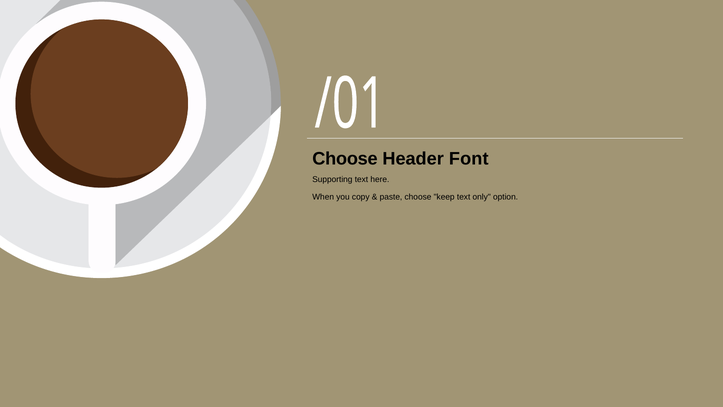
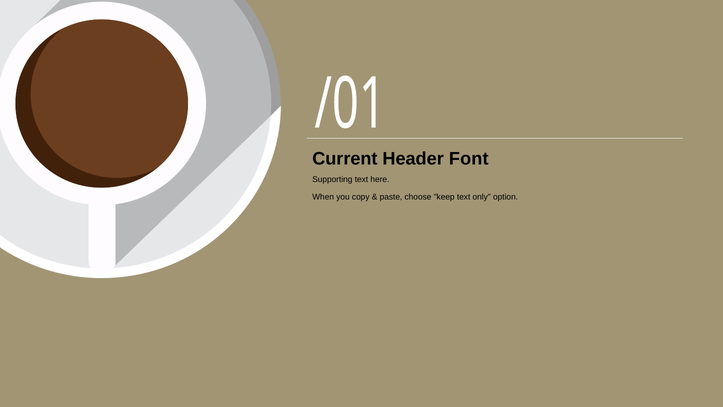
Choose: Choose -> Current (345, 159)
